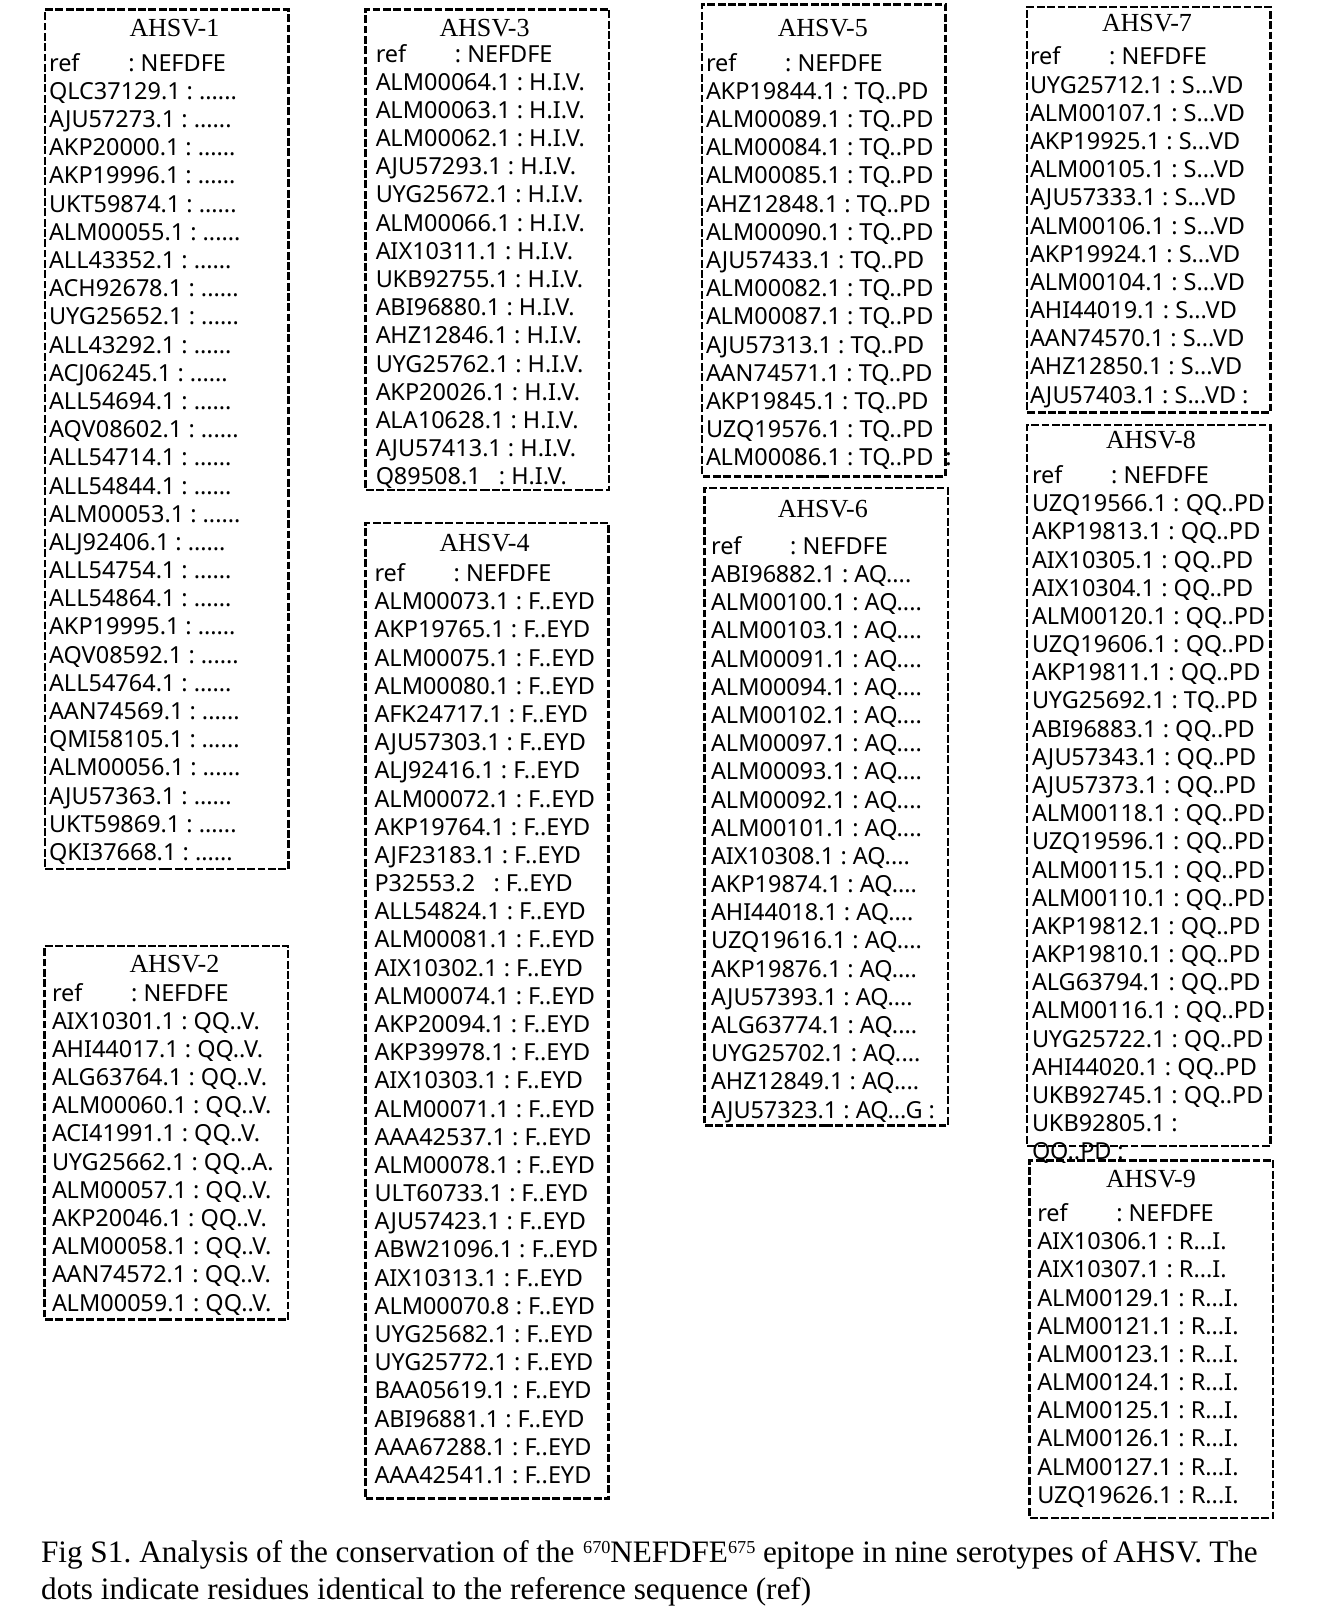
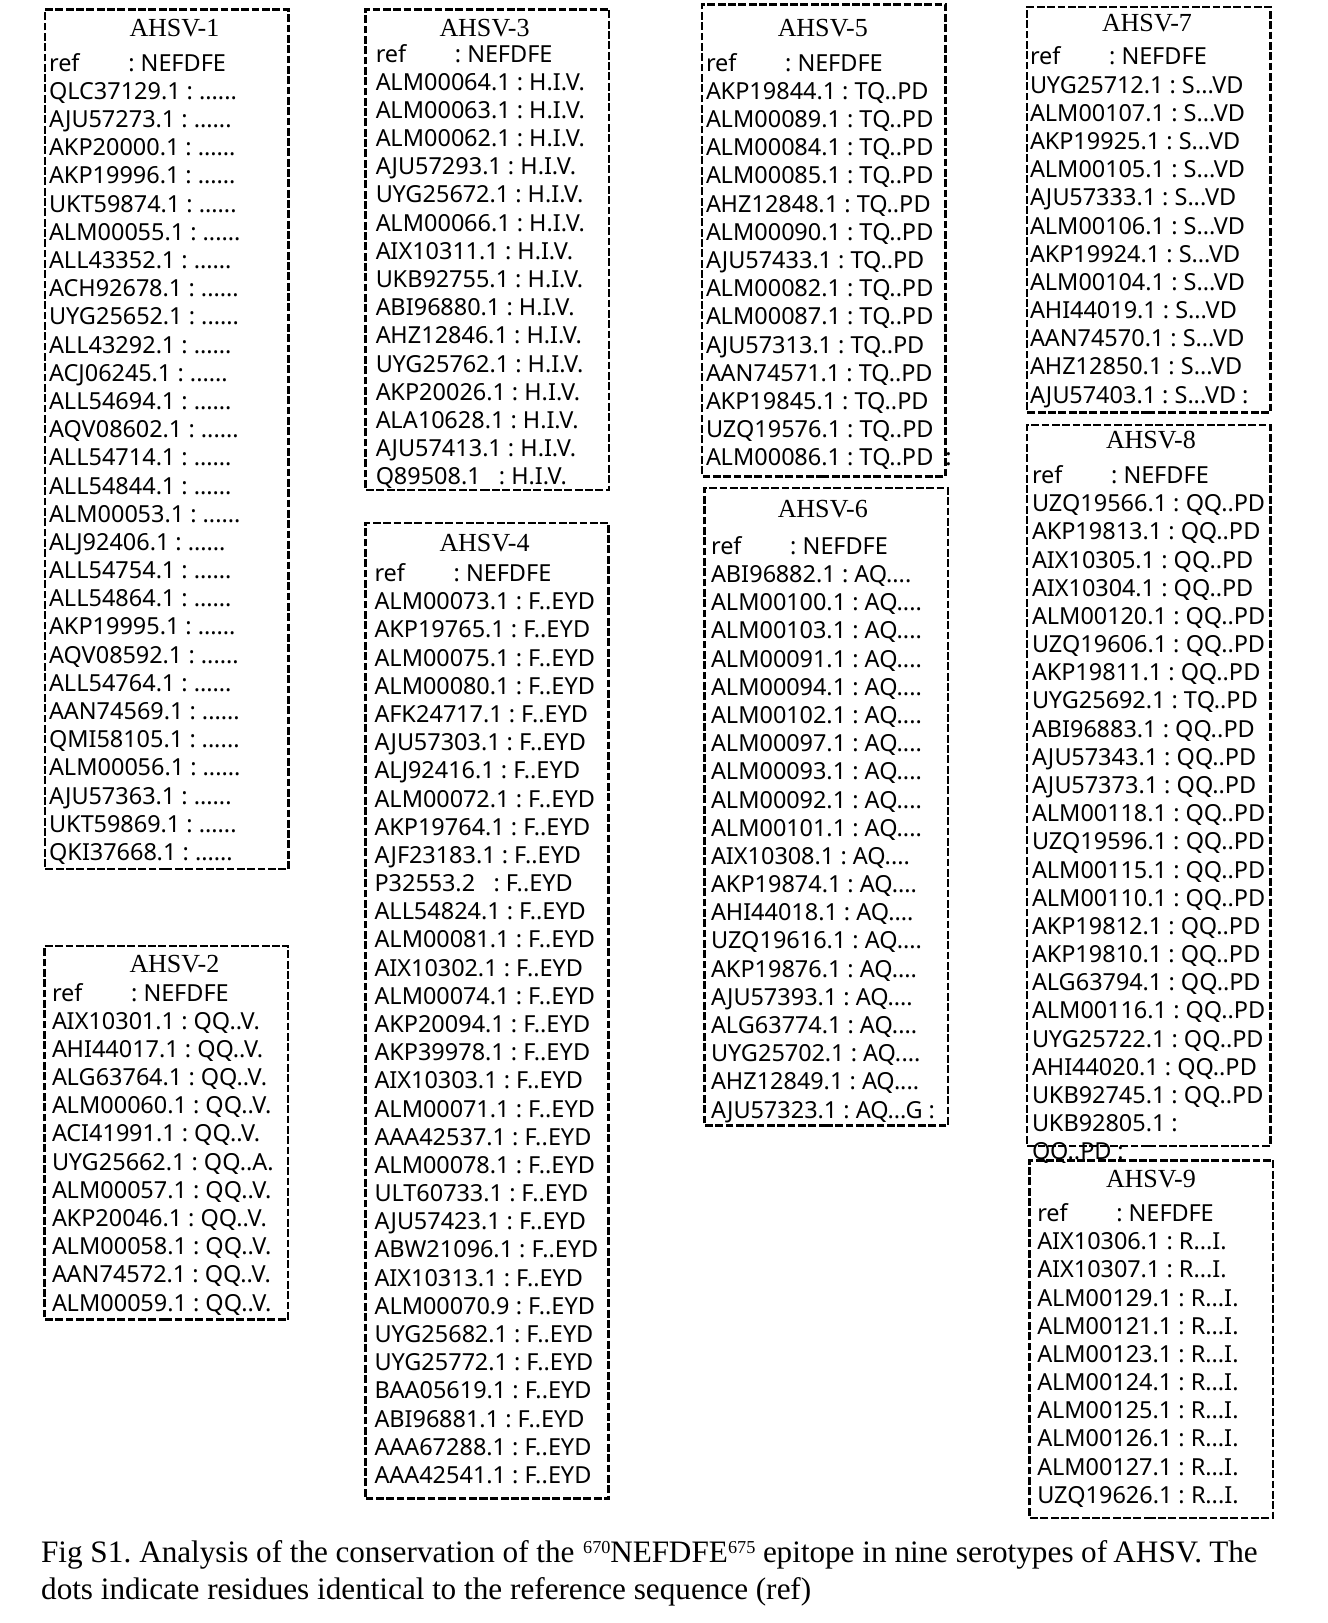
ALM00070.8: ALM00070.8 -> ALM00070.9 (442, 1307)
